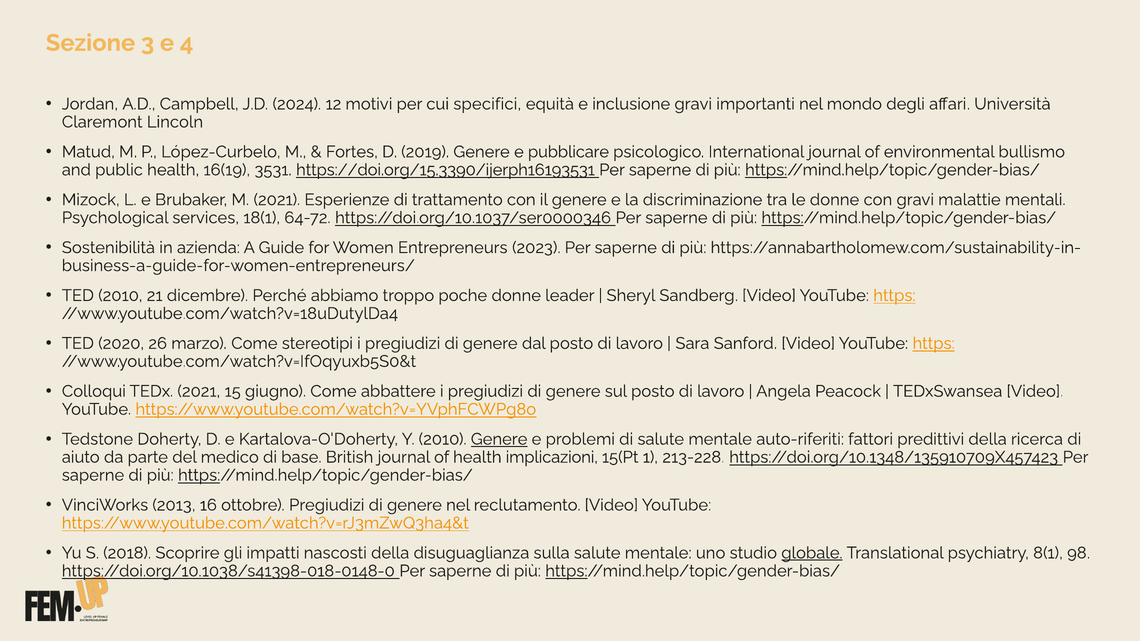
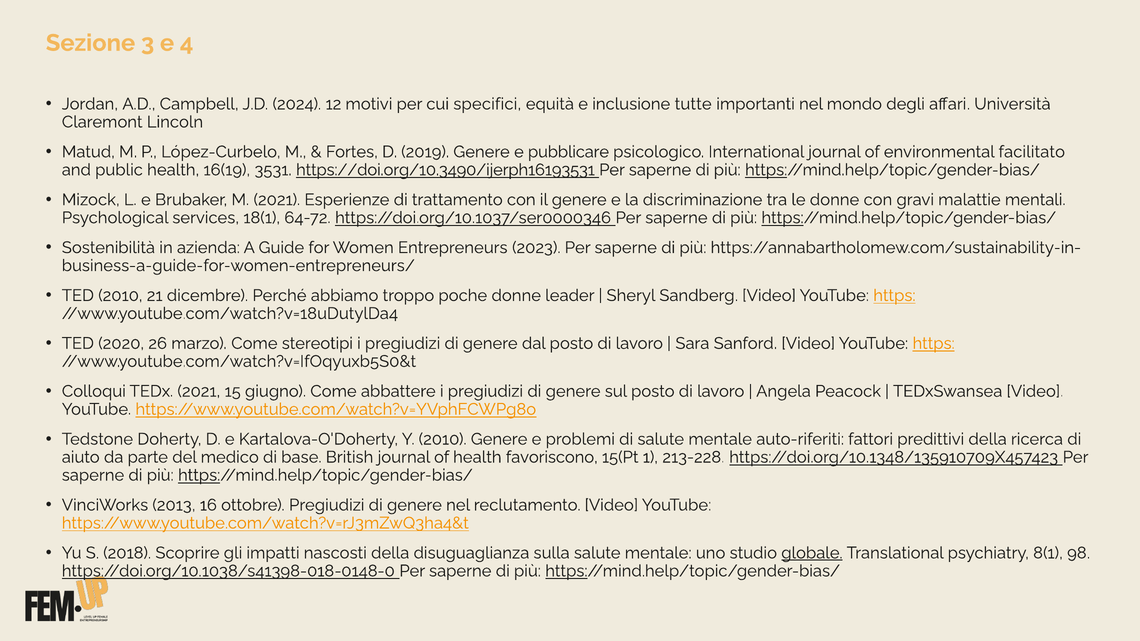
inclusione gravi: gravi -> tutte (693, 104)
bullismo: bullismo -> facilitato (1032, 152)
https://doi.org/15.3390/ijerph16193531: https://doi.org/15.3390/ijerph16193531 -> https://doi.org/10.3490/ijerph16193531 (445, 170)
Genere underline: present -> none (499, 439)
implicazioni: implicazioni -> favoriscono (552, 457)
